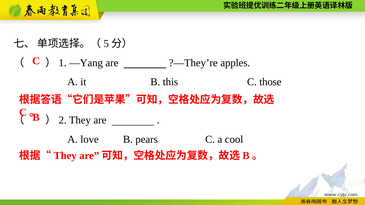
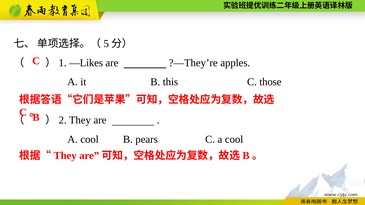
—Yang: —Yang -> —Likes (86, 63)
love: love -> cool (90, 140)
